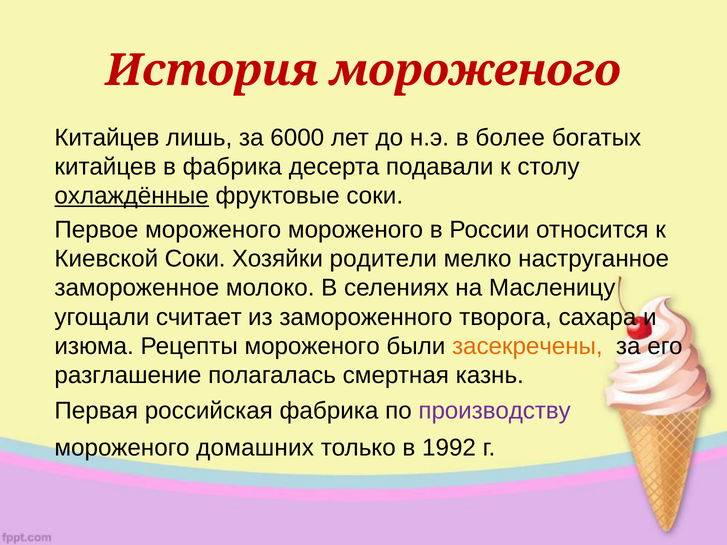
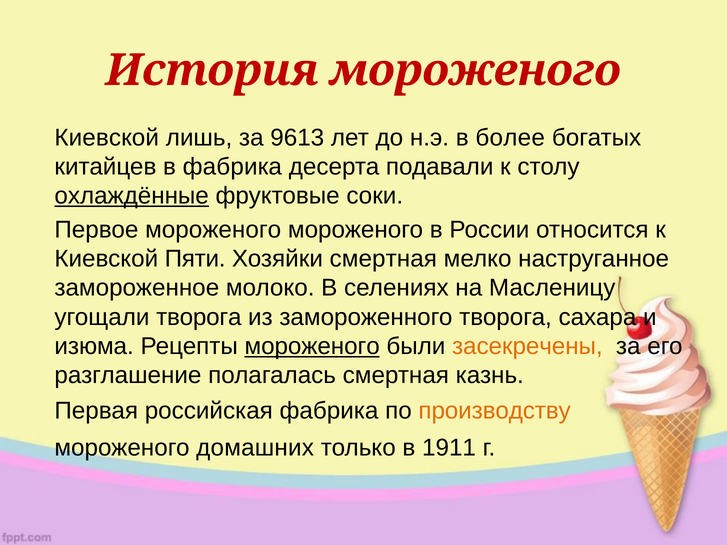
Китайцев: Китайцев -> Киевской (107, 138)
6000: 6000 -> 9613 (297, 138)
Киевской Соки: Соки -> Пяти (195, 259)
Хозяйки родители: родители -> смертная (383, 259)
угощали считает: считает -> творога (199, 317)
мороженого underline: none -> present (312, 346)
производству colour: purple -> orange (495, 411)
1992: 1992 -> 1911 (449, 448)
